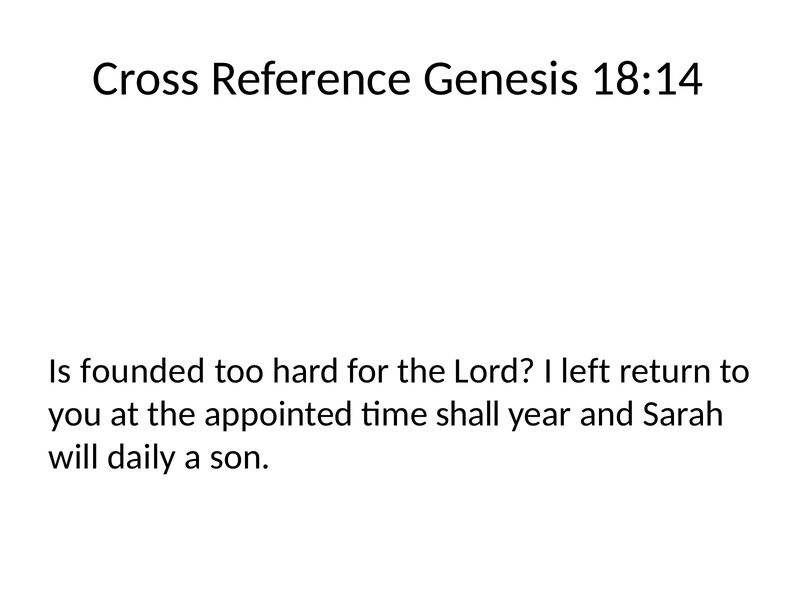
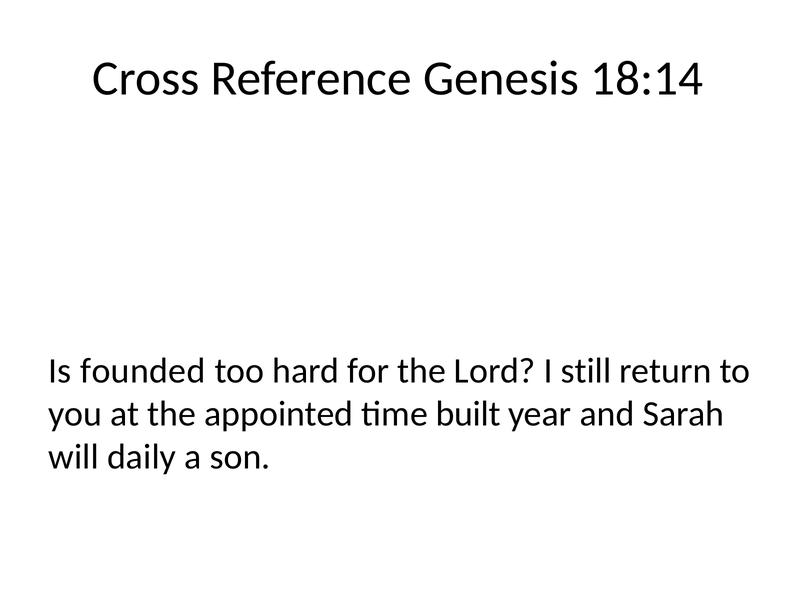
left: left -> still (586, 371)
shall: shall -> built (468, 414)
